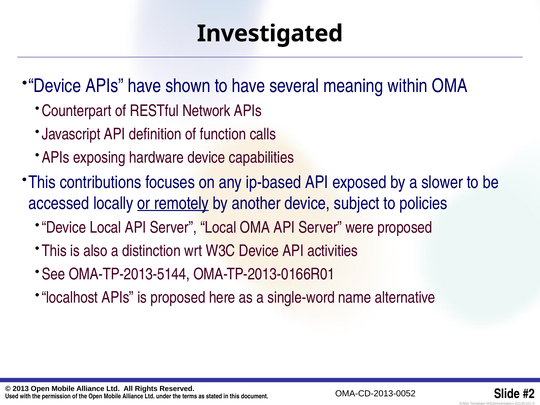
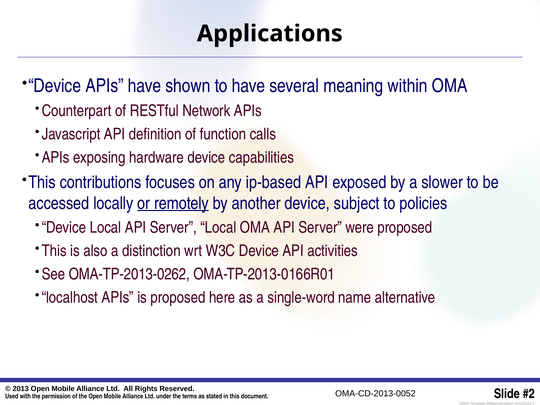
Investigated: Investigated -> Applications (270, 34)
OMA-TP-2013-5144: OMA-TP-2013-5144 -> OMA-TP-2013-0262 (129, 274)
